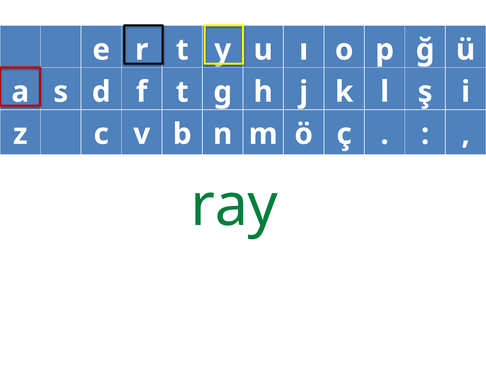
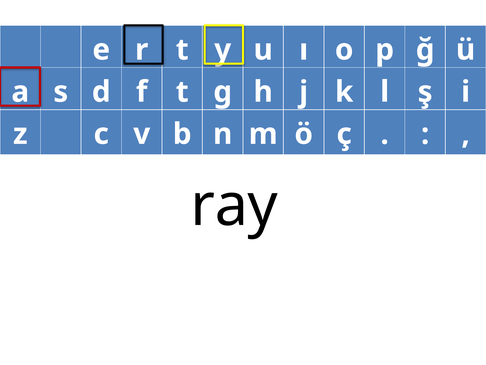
ray colour: green -> black (234, 205)
